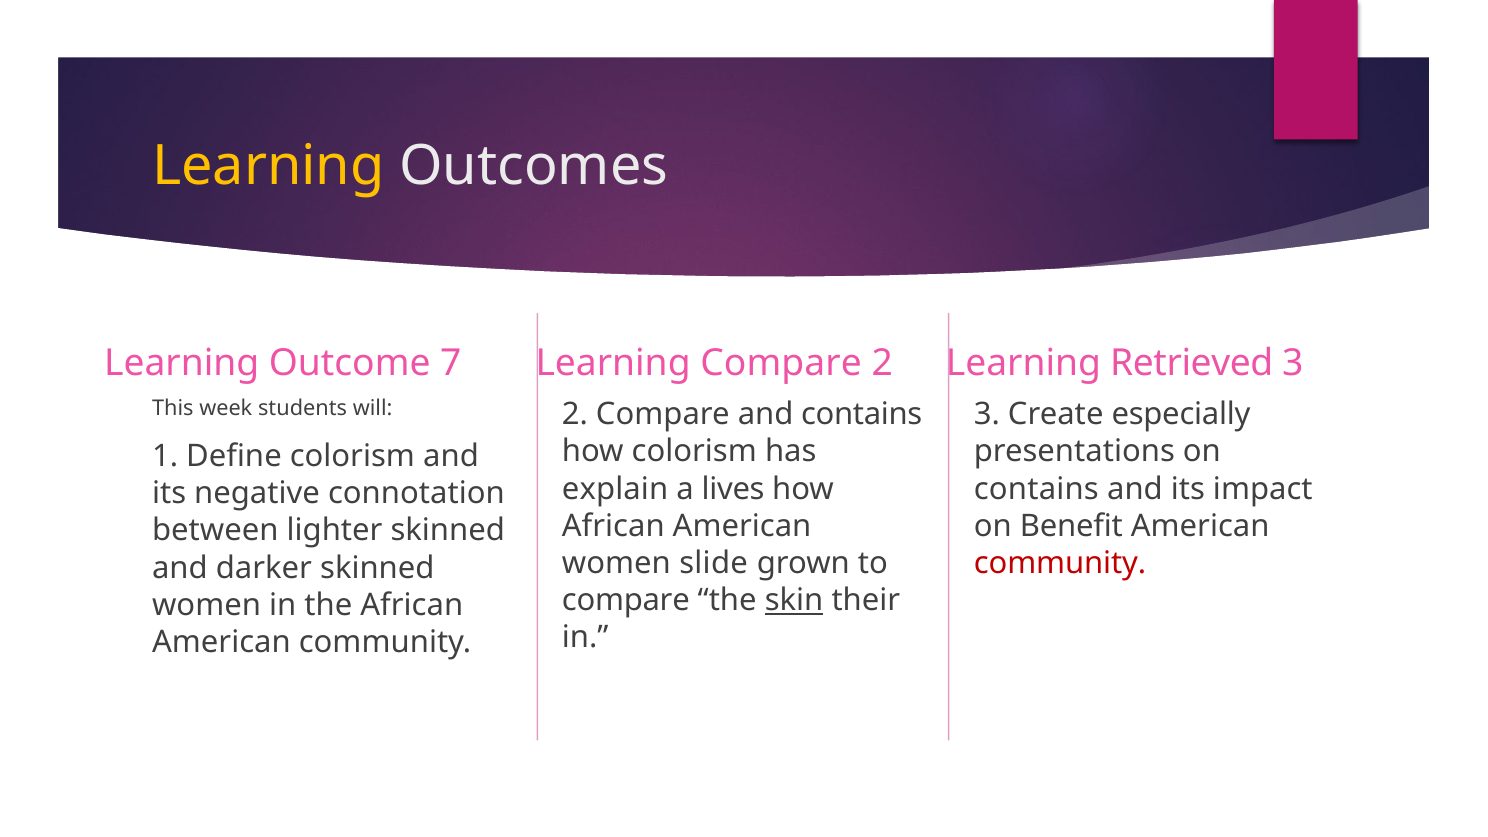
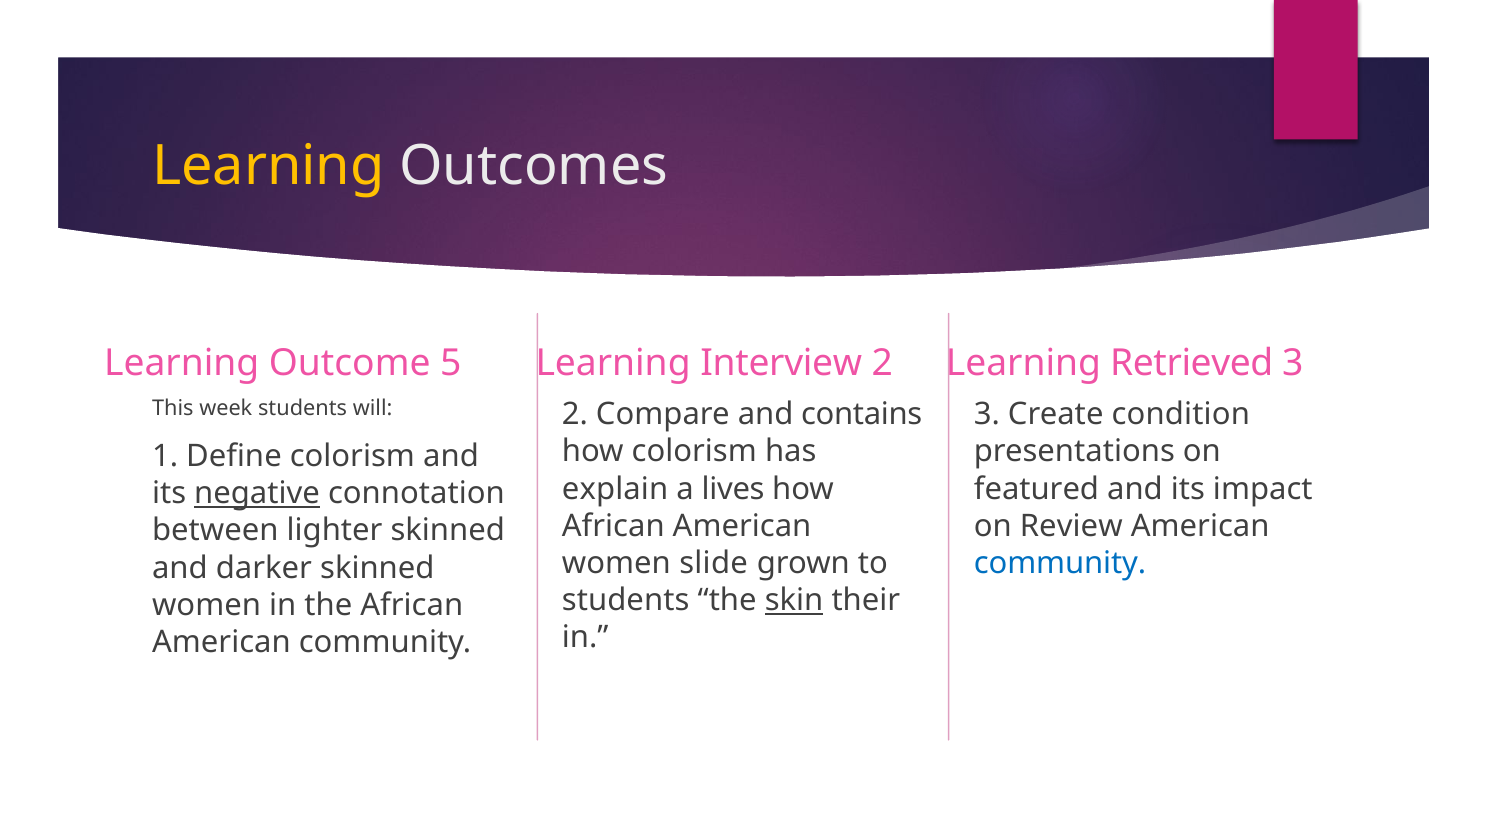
7: 7 -> 5 (451, 363)
Learning Compare: Compare -> Interview (781, 363)
especially: especially -> condition (1181, 414)
contains: contains -> featured (1036, 489)
negative underline: none -> present (257, 493)
Benefit: Benefit -> Review (1071, 526)
community colour: red -> blue (1060, 563)
compare: compare -> students (626, 601)
